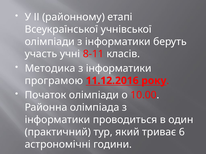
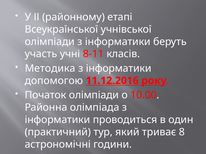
програмою: програмою -> допомогою (54, 81)
6: 6 -> 8 (182, 132)
